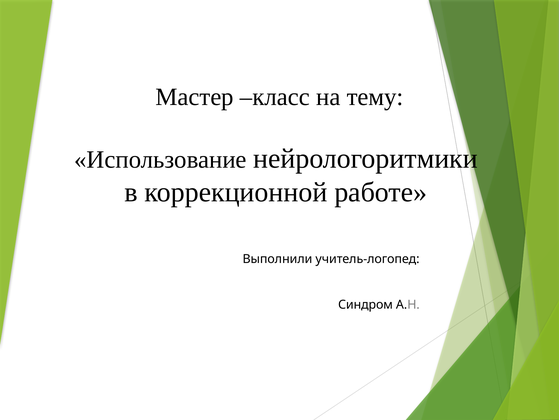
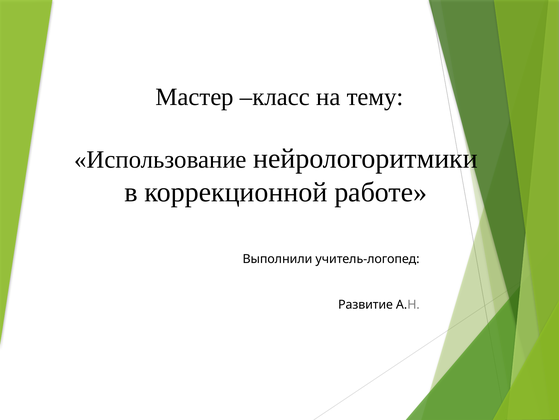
Синдром: Синдром -> Развитие (366, 304)
